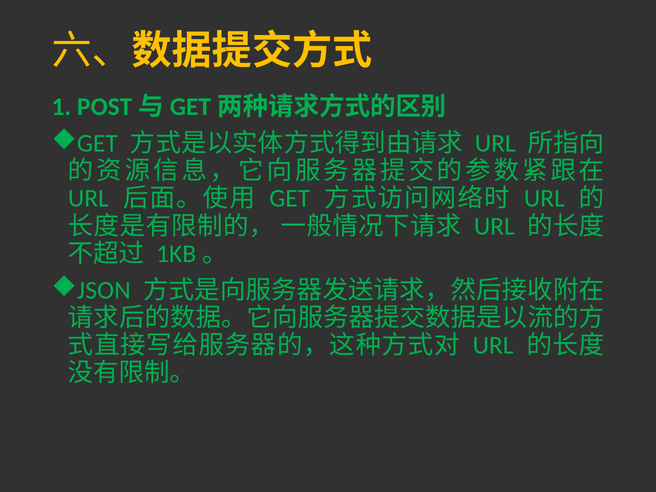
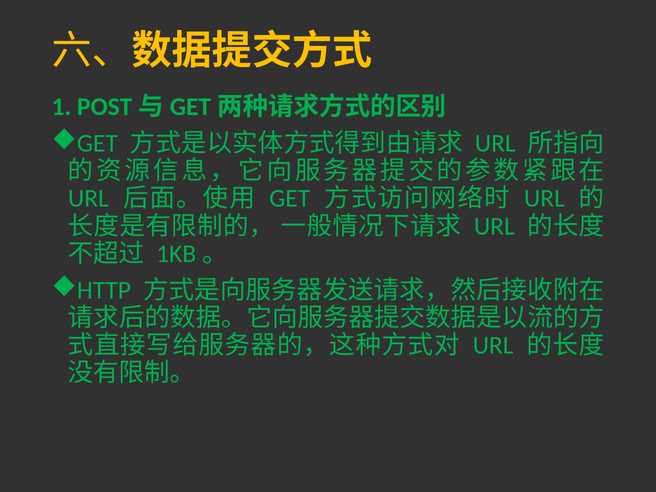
JSON: JSON -> HTTP (104, 290)
